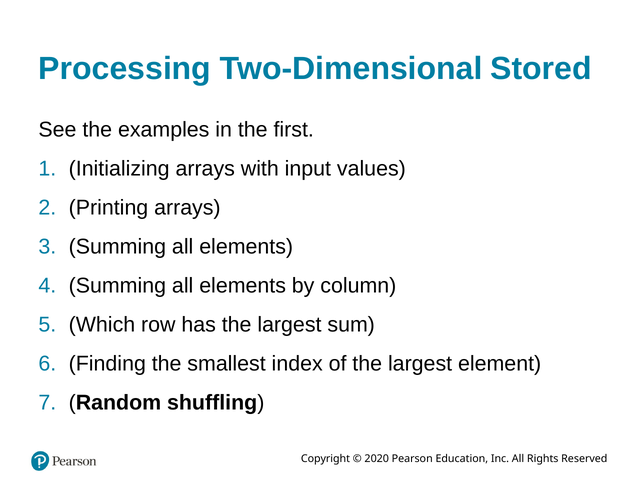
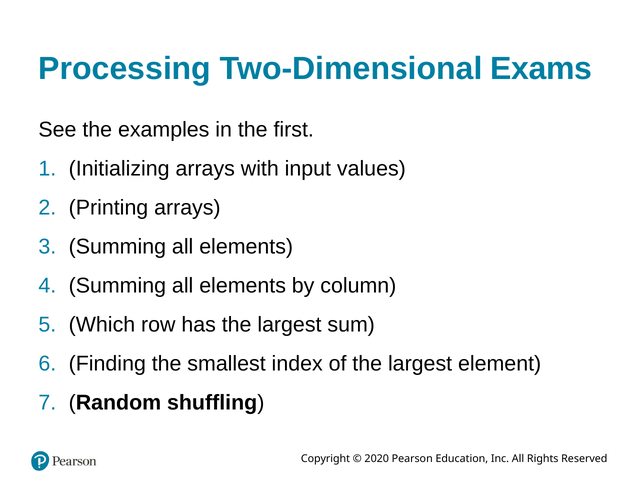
Stored: Stored -> Exams (541, 69)
